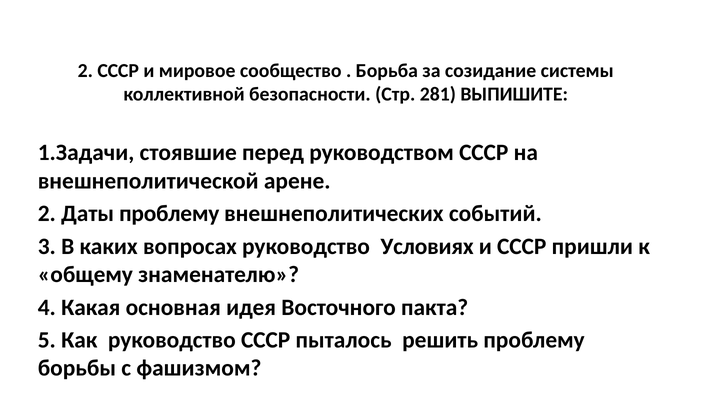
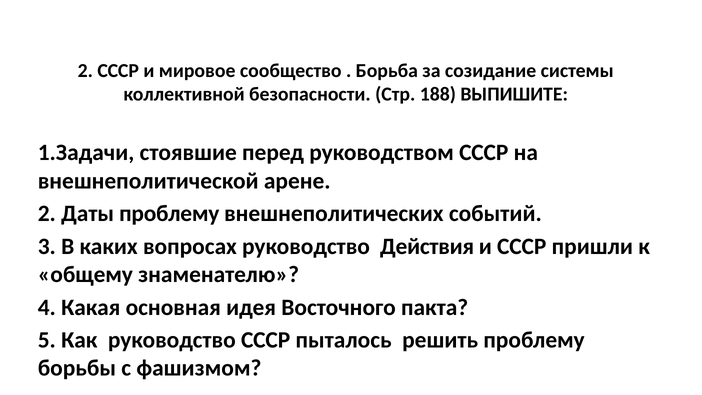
281: 281 -> 188 (438, 94)
Условиях: Условиях -> Действия (427, 246)
